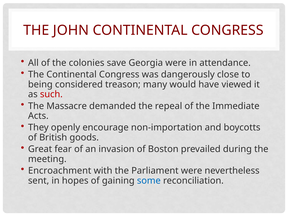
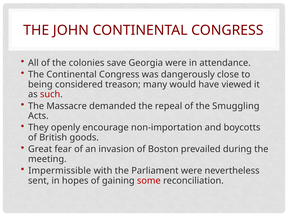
Immediate: Immediate -> Smuggling (236, 106)
Encroachment: Encroachment -> Impermissible (60, 171)
some colour: blue -> red (149, 181)
